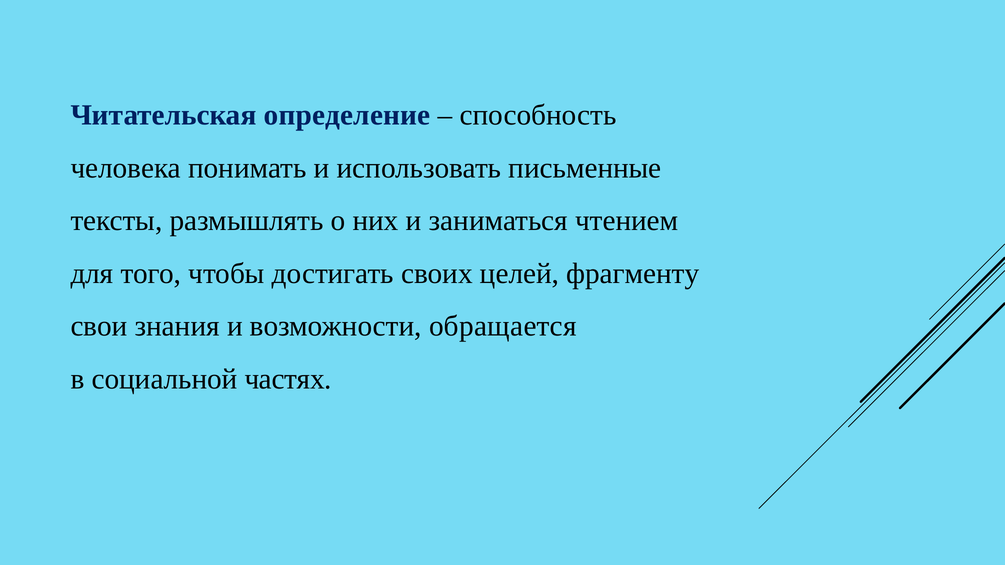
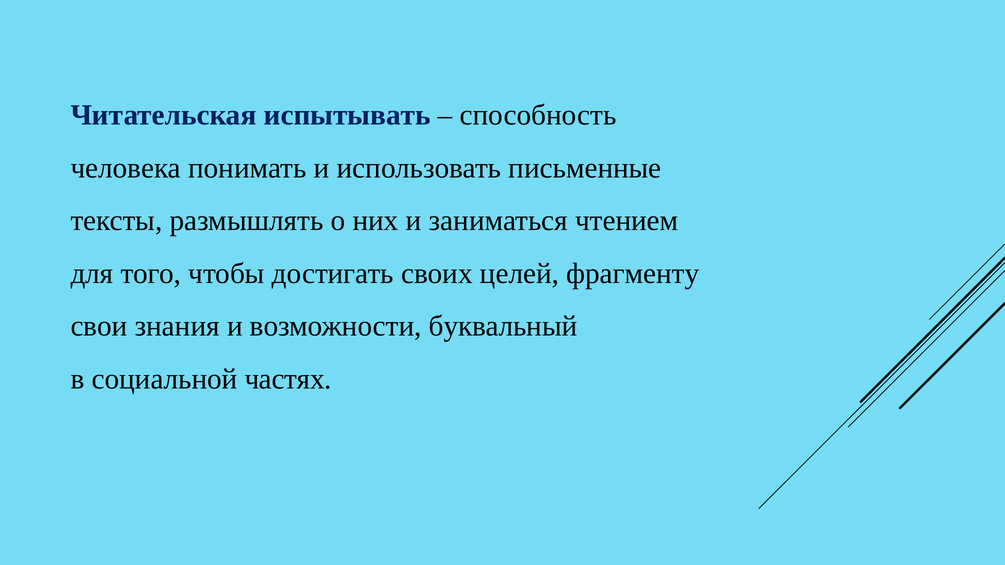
определение: определение -> испытывать (347, 115)
обращается: обращается -> буквальный (503, 326)
